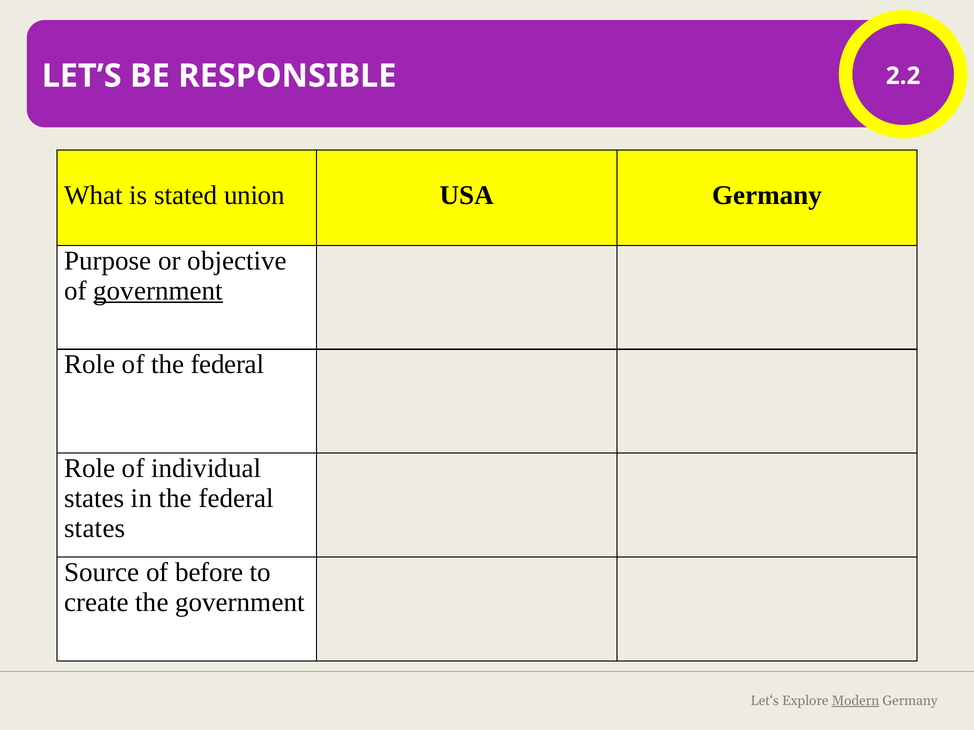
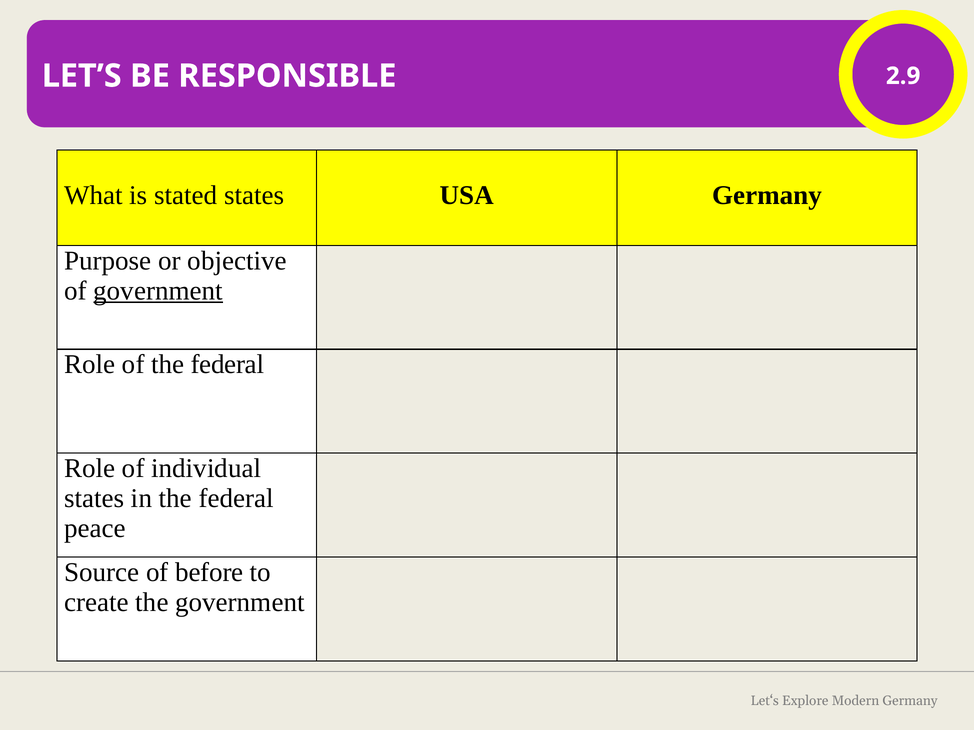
2.2: 2.2 -> 2.9 (903, 76)
stated union: union -> states (254, 195)
states: states -> peace (95, 529)
Modern underline: present -> none (855, 701)
